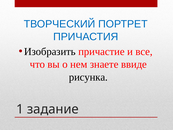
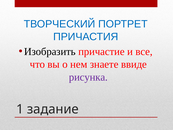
рисунка colour: black -> purple (88, 77)
